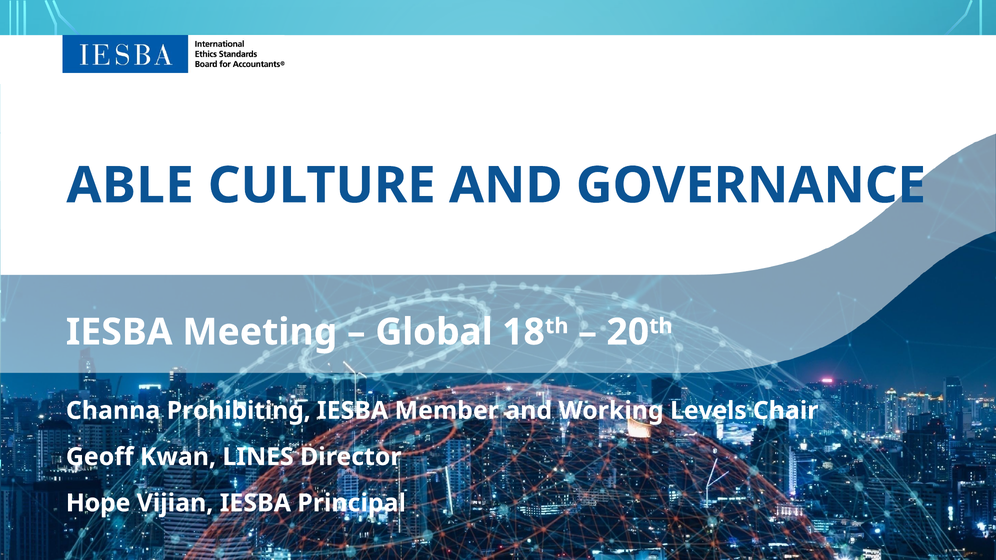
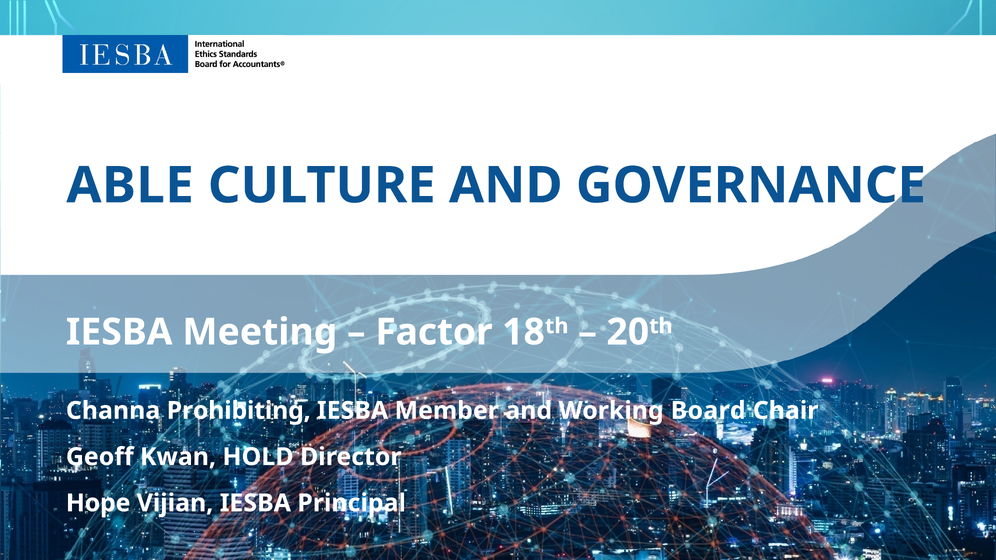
Global: Global -> Factor (434, 332)
Levels: Levels -> Board (708, 411)
LINES: LINES -> HOLD (258, 457)
